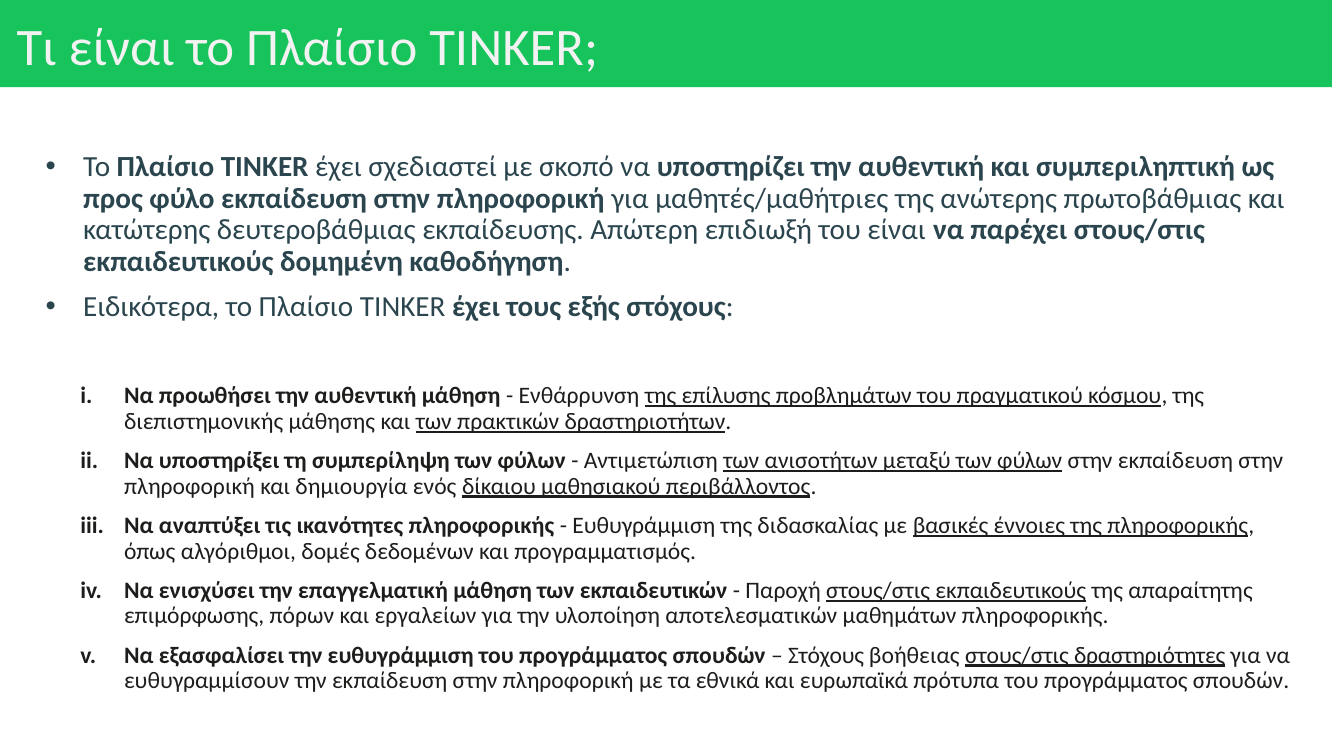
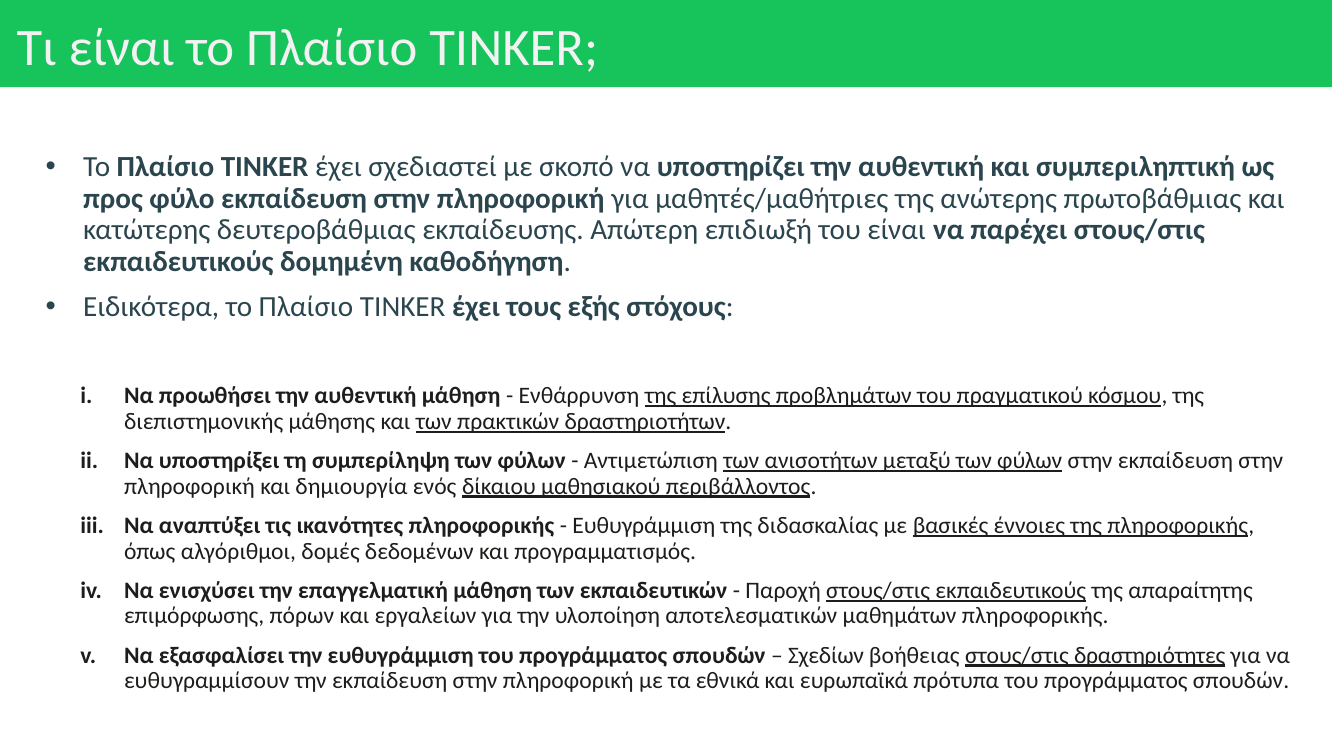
Στόχους: Στόχους -> Σχεδίων (826, 656)
